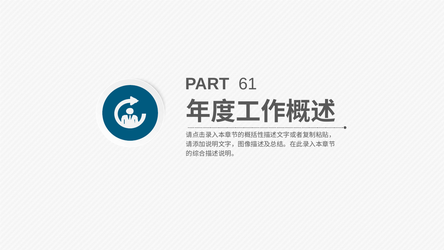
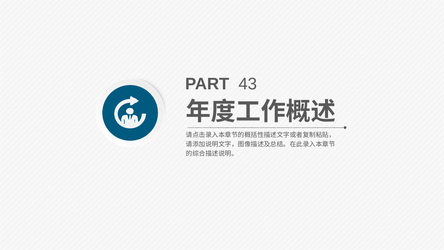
61: 61 -> 43 (248, 84)
